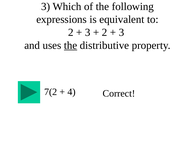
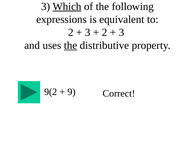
Which underline: none -> present (67, 6)
7(2: 7(2 -> 9(2 (51, 92)
4: 4 -> 9 (72, 92)
